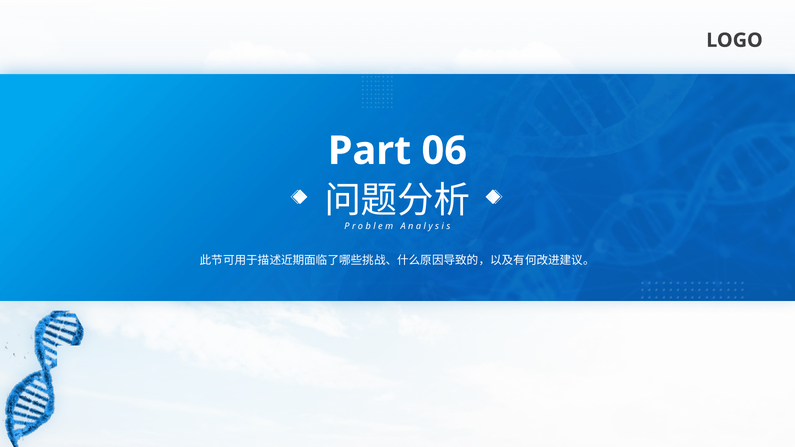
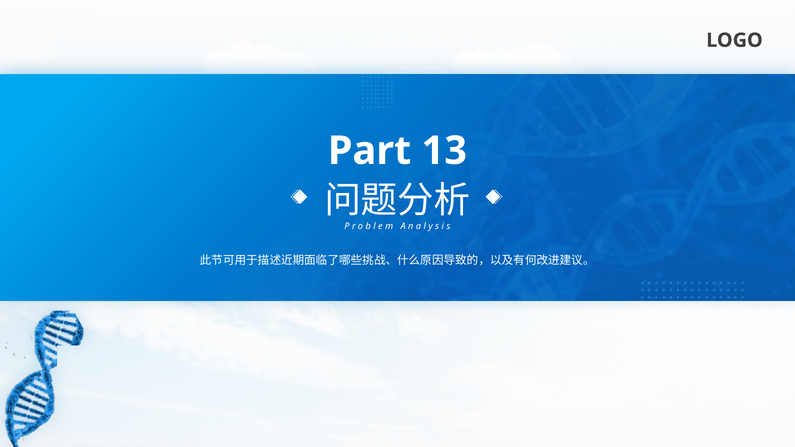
06: 06 -> 13 (444, 151)
